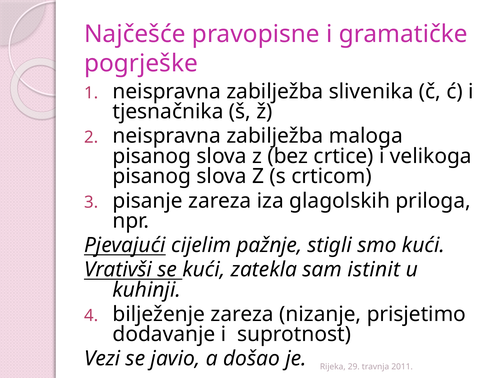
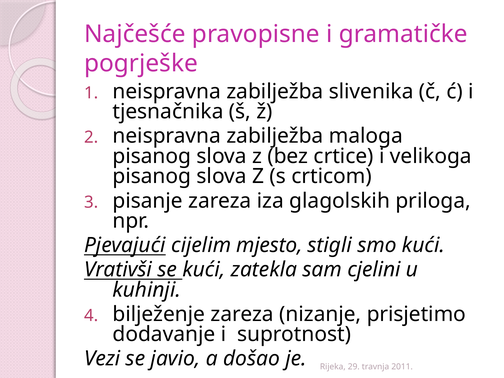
pažnje: pažnje -> mjesto (269, 245)
istinit: istinit -> cjelini (374, 270)
